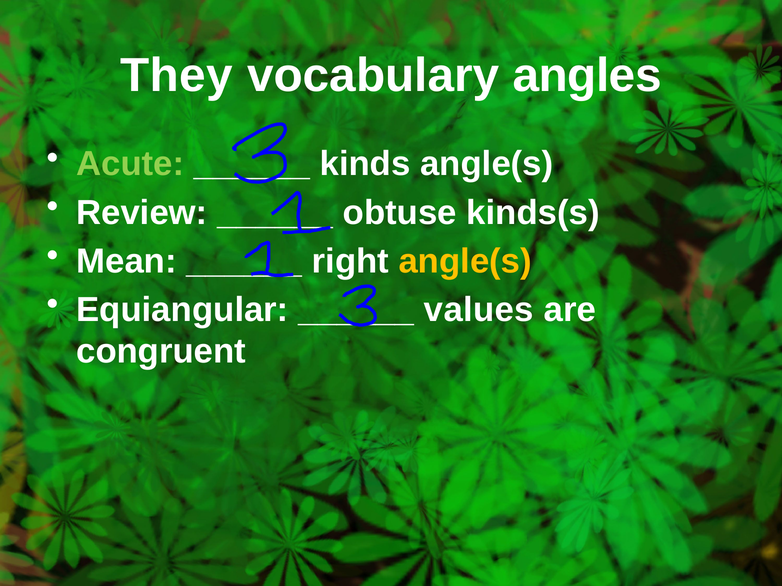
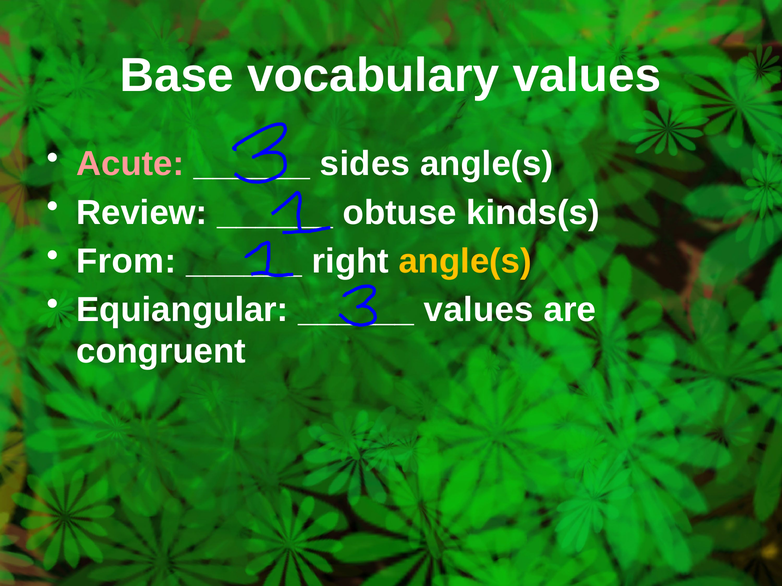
They: They -> Base (177, 76)
vocabulary angles: angles -> values (587, 76)
Acute colour: light green -> pink (130, 164)
kinds: kinds -> sides (365, 164)
Mean: Mean -> From (126, 261)
